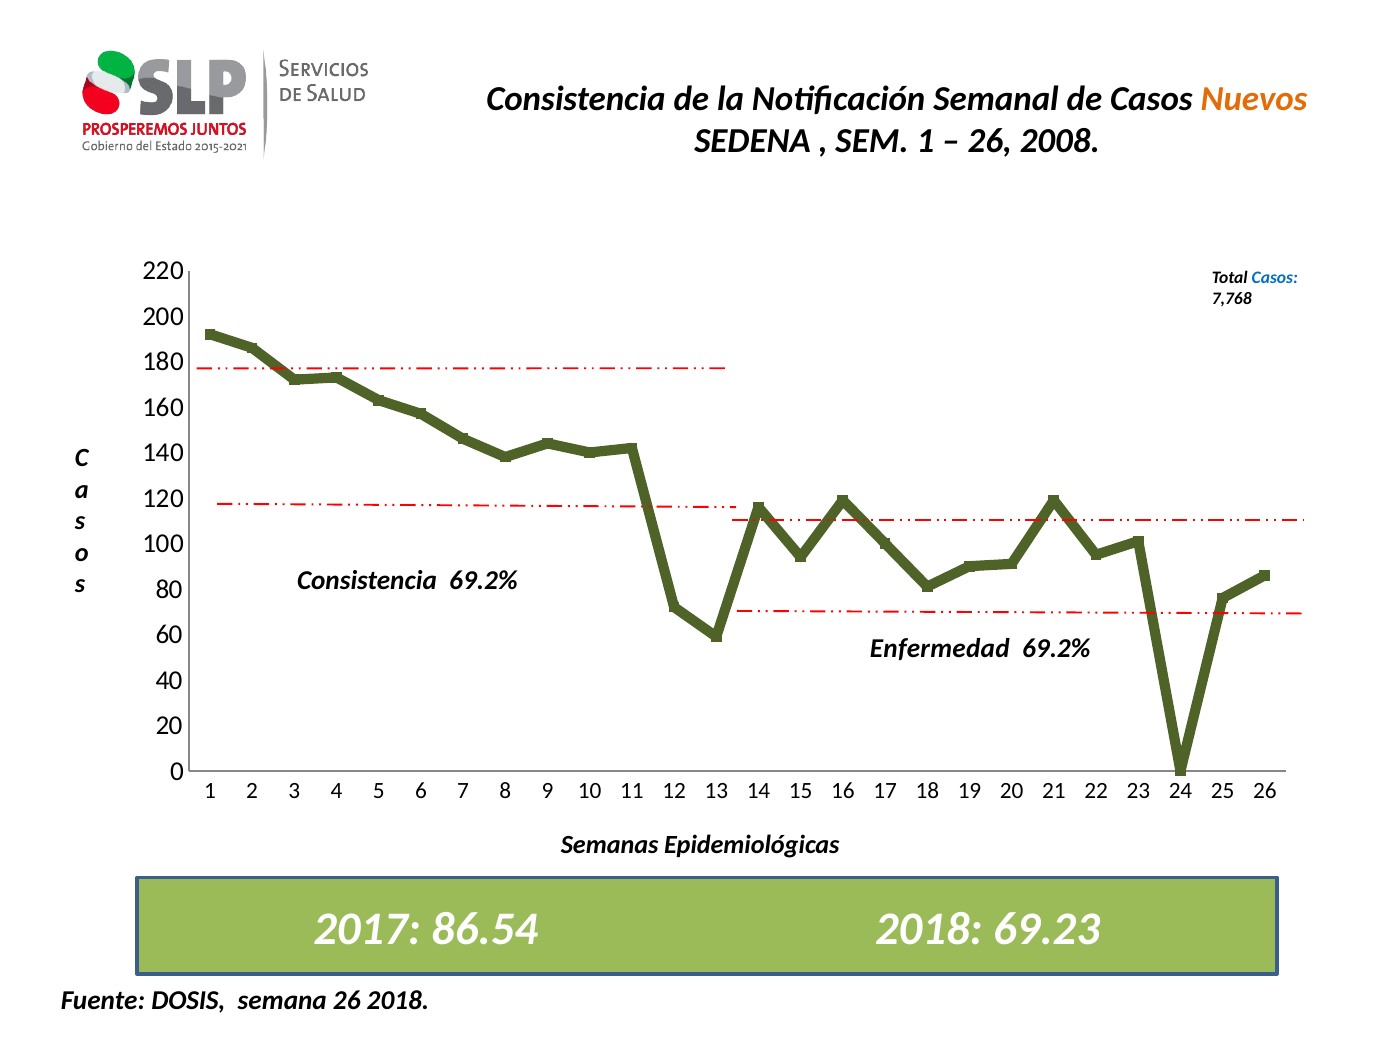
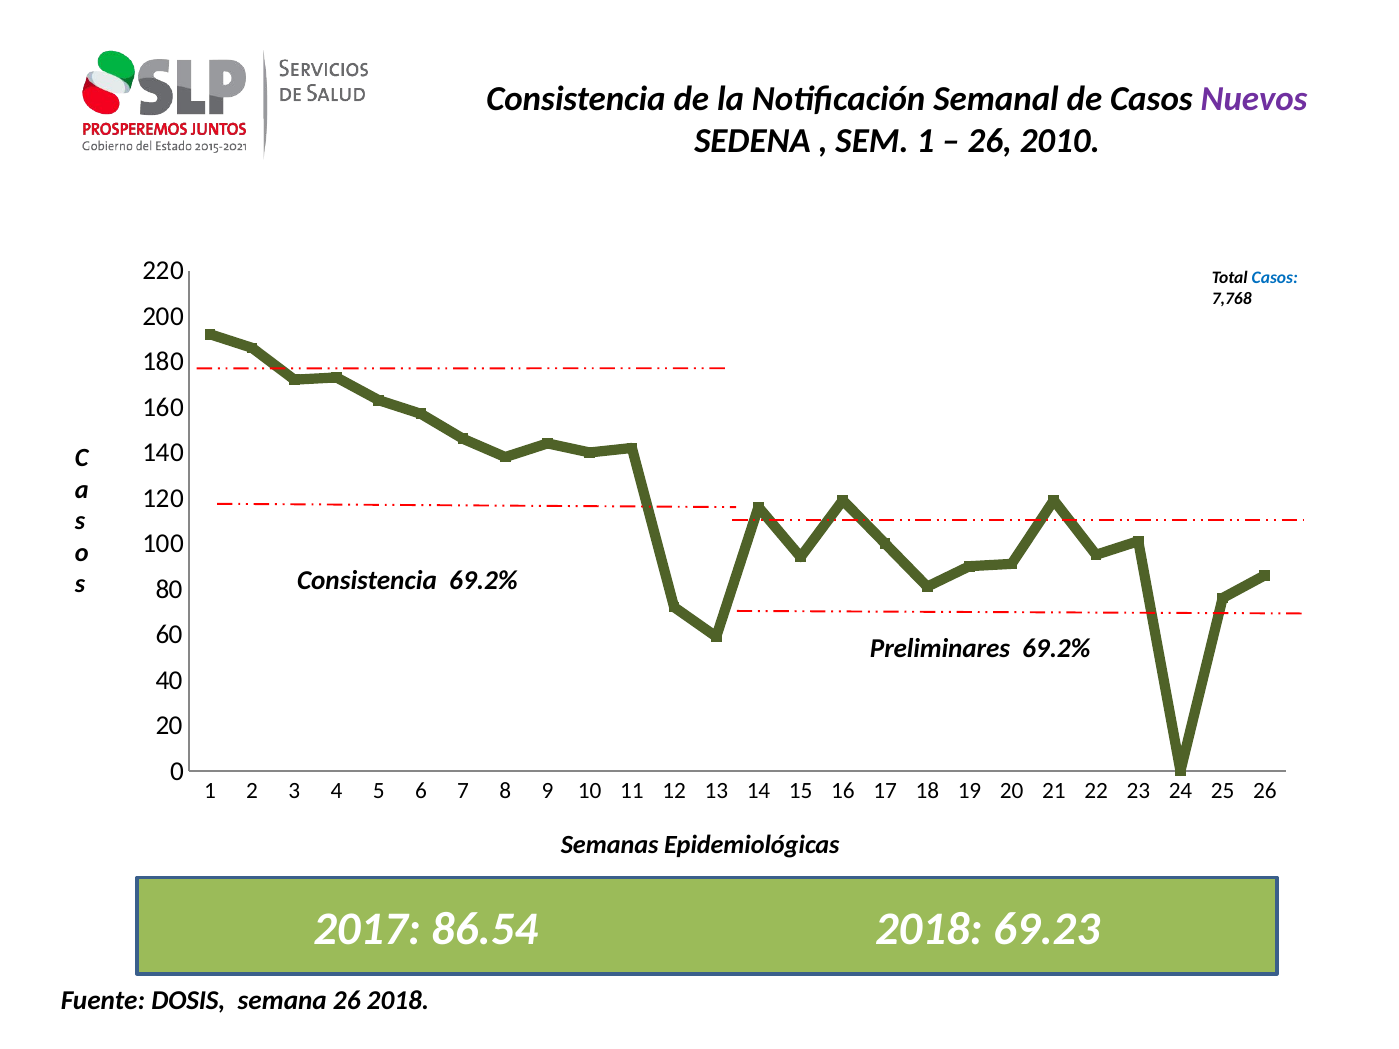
Nuevos colour: orange -> purple (1254, 99)
2008: 2008 -> 2010 (1060, 141)
Enfermedad: Enfermedad -> Preliminares (940, 649)
